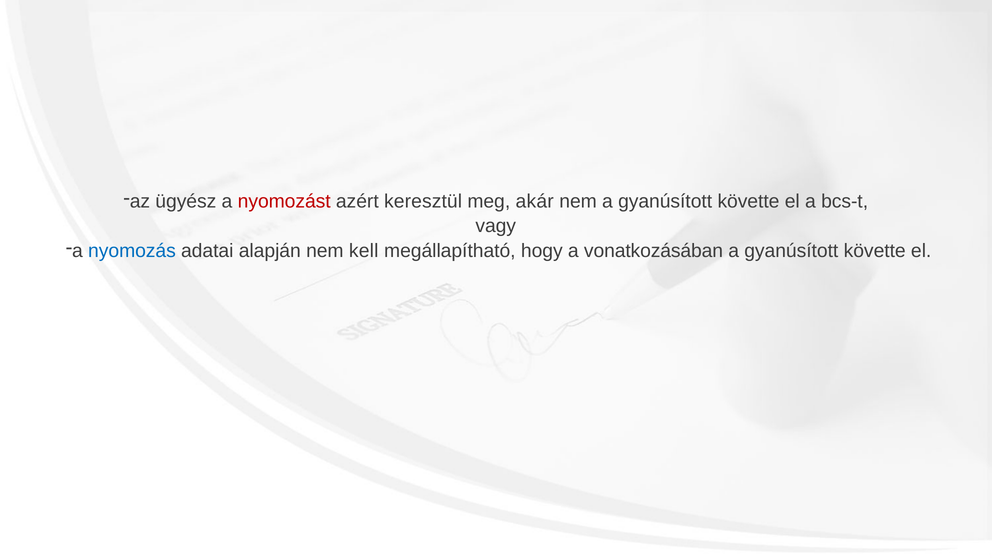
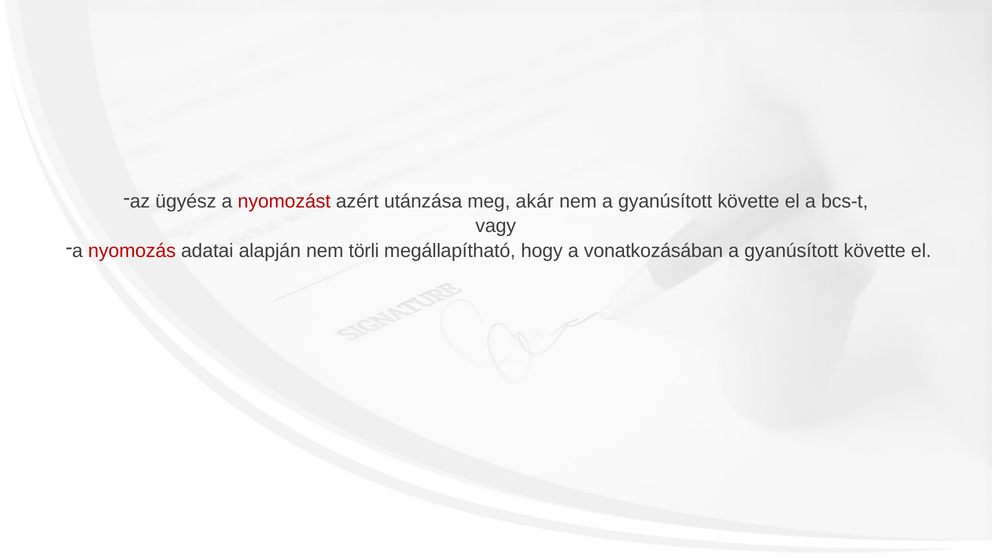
keresztül: keresztül -> utánzása (423, 201)
nyomozás colour: blue -> red (132, 251)
kell: kell -> törli (364, 251)
